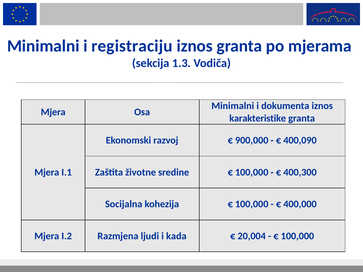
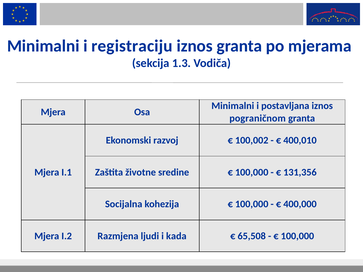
dokumenta: dokumenta -> postavljana (285, 106)
karakteristike: karakteristike -> pograničnom (258, 118)
900,000: 900,000 -> 100,002 (252, 140)
400,090: 400,090 -> 400,010 (300, 140)
400,300: 400,300 -> 131,356 (300, 172)
20,004: 20,004 -> 65,508 (252, 236)
